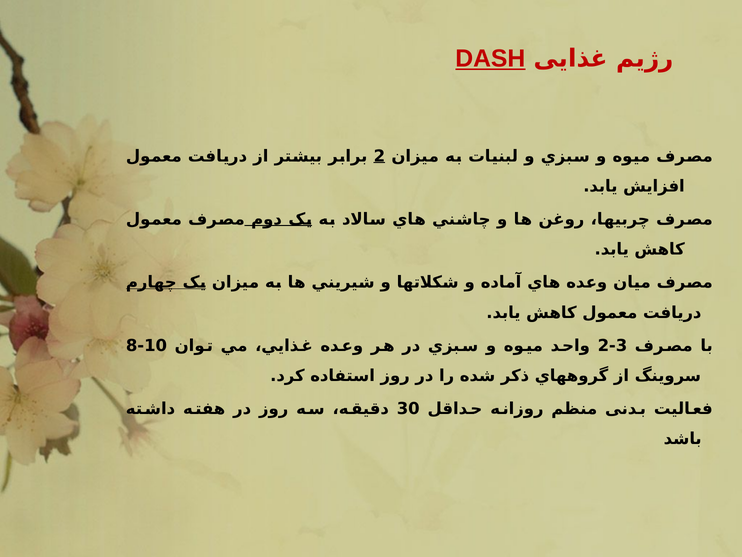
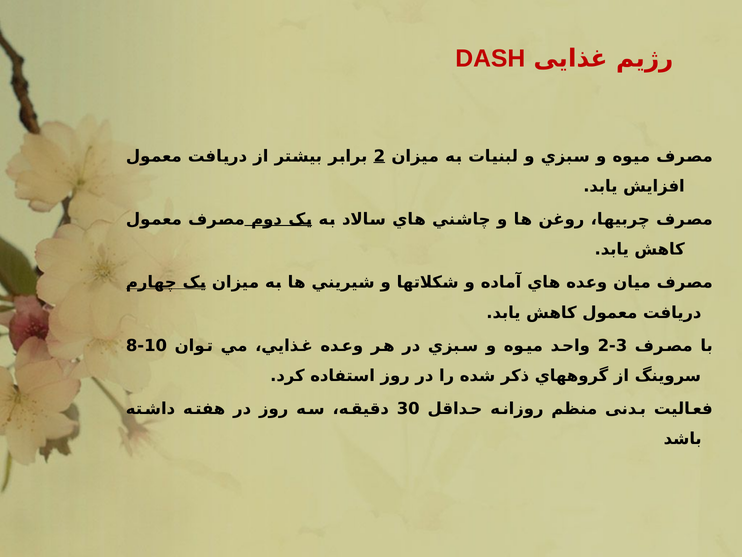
DASH underline: present -> none (490, 59)
